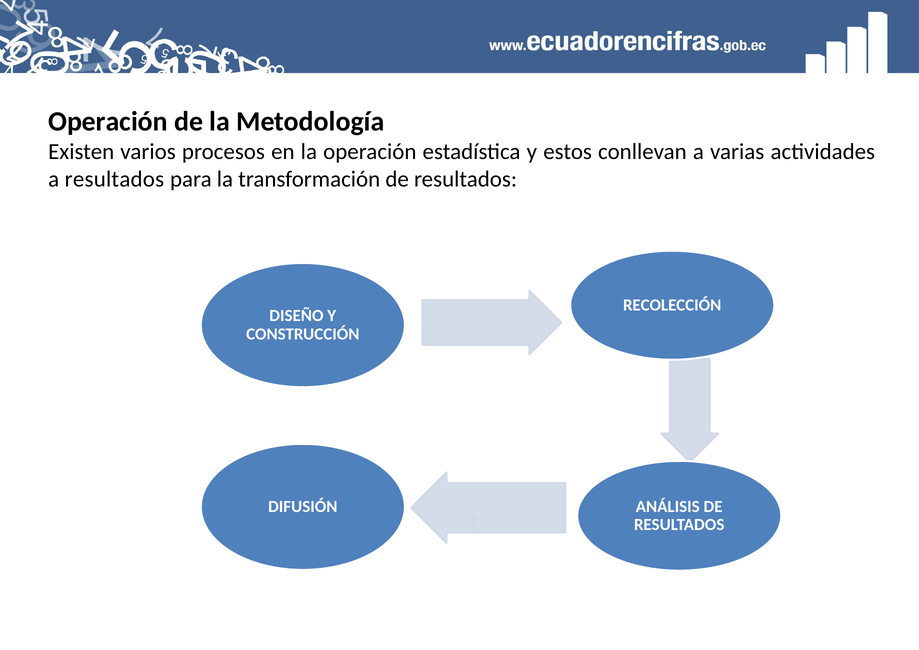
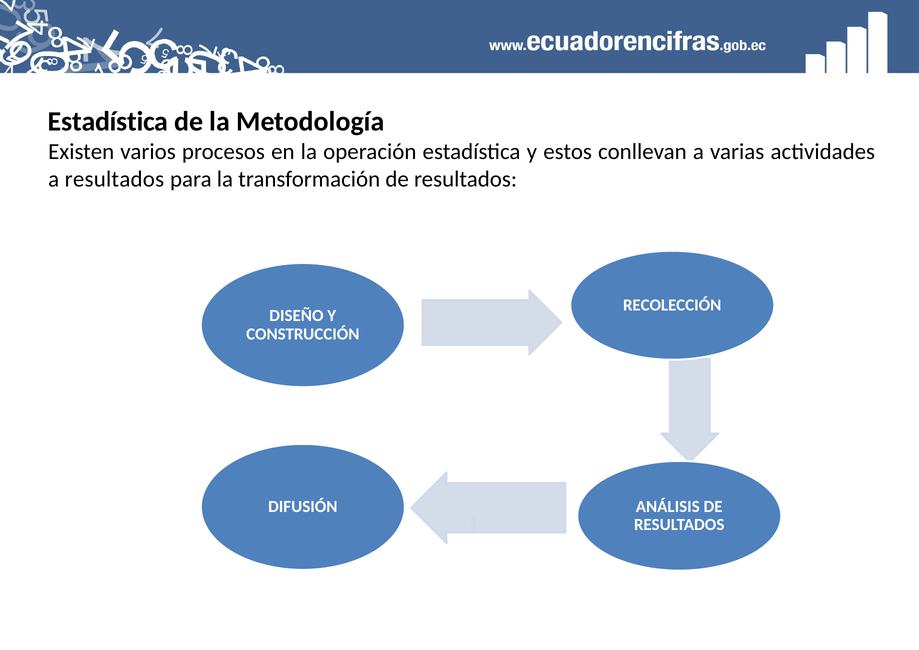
Operación: Operación -> Estadística (108, 122)
